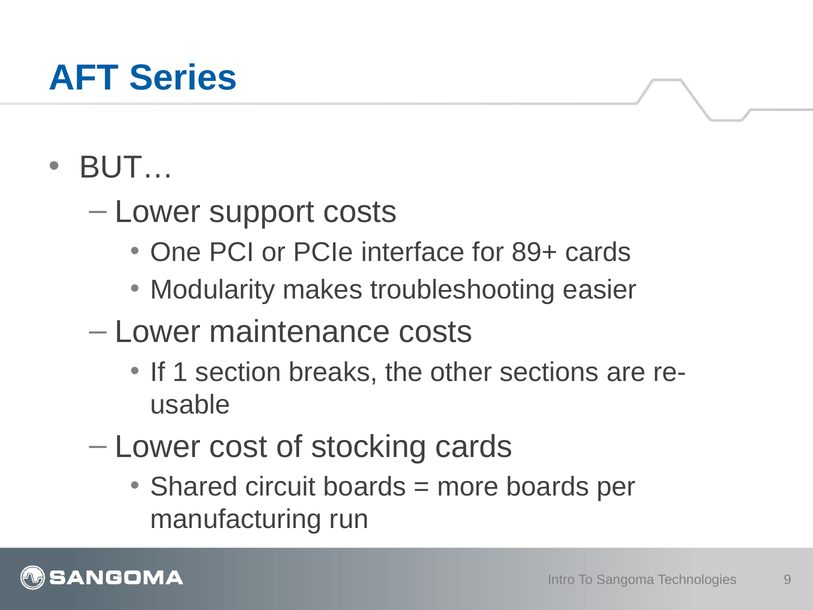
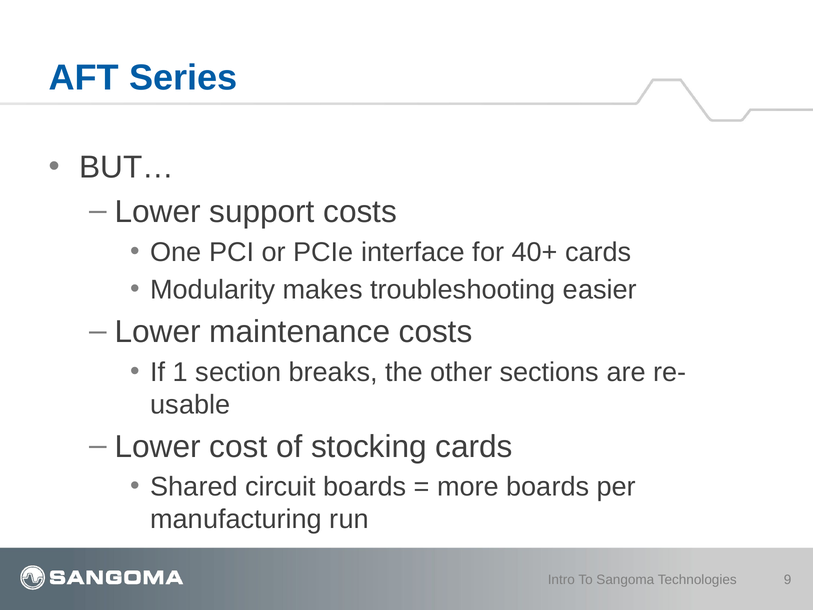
89+: 89+ -> 40+ (535, 252)
